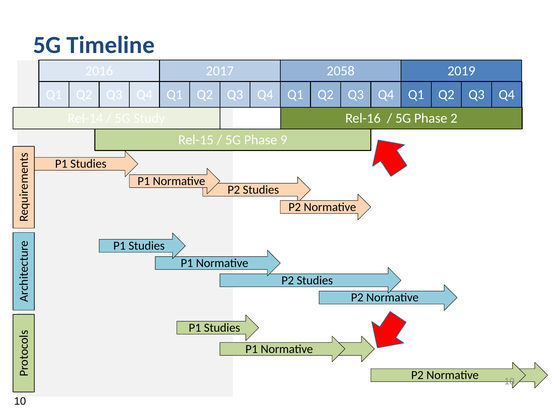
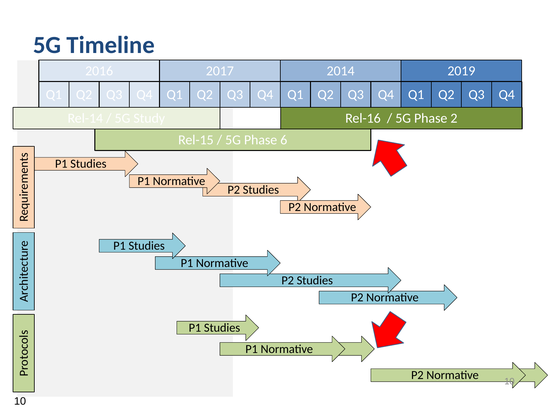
2058: 2058 -> 2014 (341, 71)
9: 9 -> 6 (284, 140)
